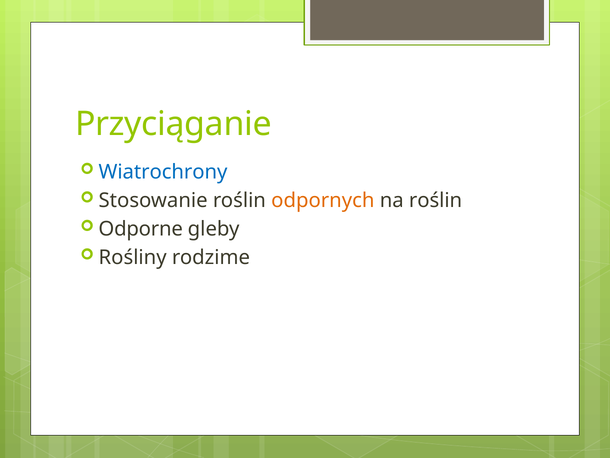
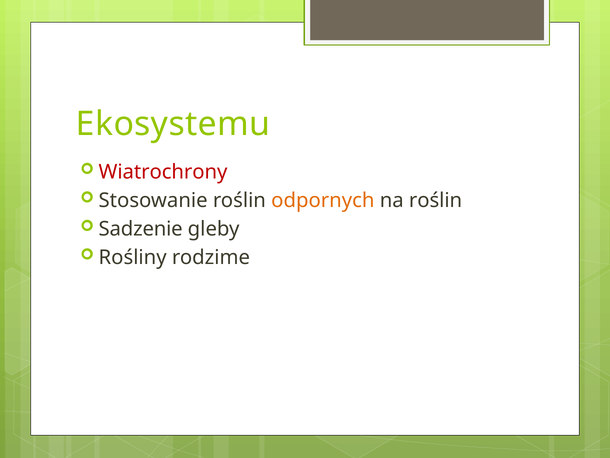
Przyciąganie: Przyciąganie -> Ekosystemu (173, 124)
Wiatrochrony colour: blue -> red (163, 172)
Odporne: Odporne -> Sadzenie (141, 229)
